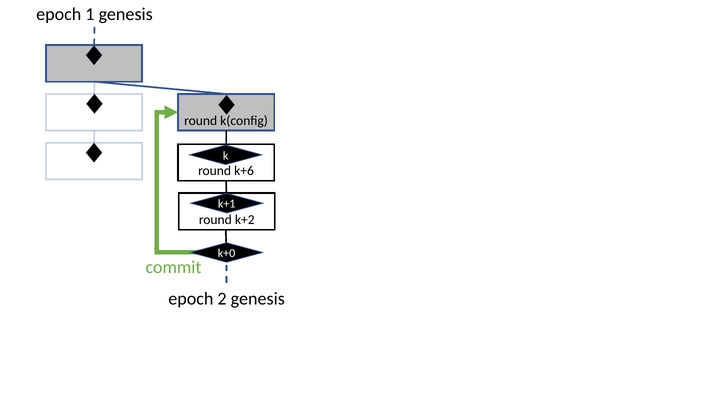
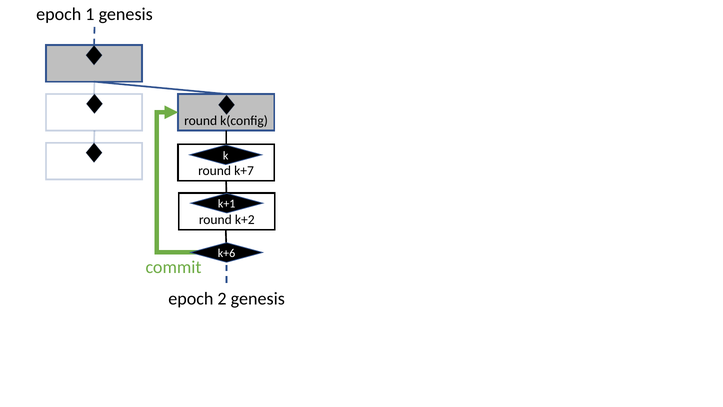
k+6: k+6 -> k+7 (244, 171)
k+0: k+0 -> k+6 (226, 253)
